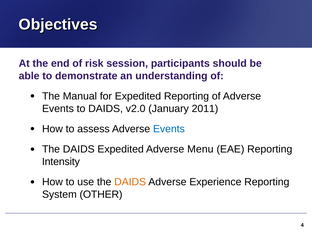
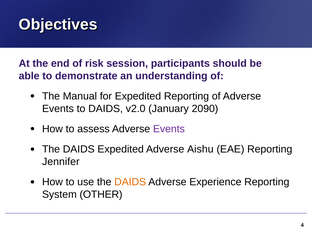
2011: 2011 -> 2090 (205, 109)
Events colour: blue -> purple (169, 129)
Menu: Menu -> Aishu (200, 149)
Intensity: Intensity -> Jennifer (61, 162)
